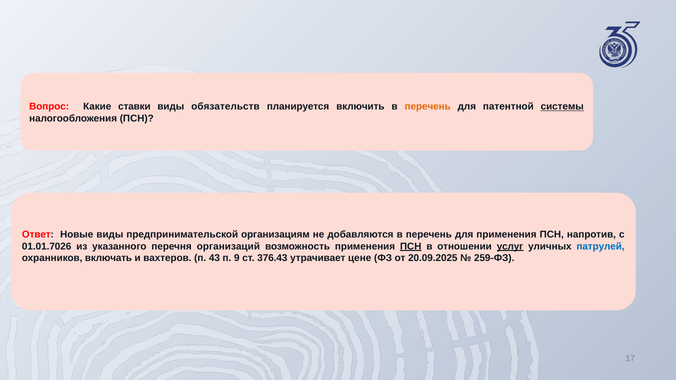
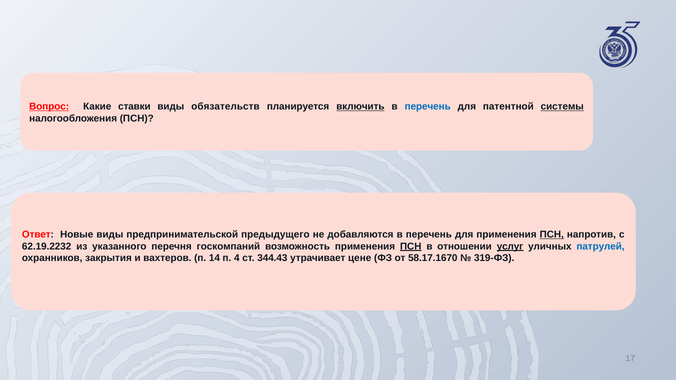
Вопрос underline: none -> present (49, 107)
включить underline: none -> present (360, 107)
перечень colour: orange -> blue (428, 107)
организациям: организациям -> предыдущего (275, 235)
ПСН underline: none -> present (552, 235)
01.01.7026: 01.01.7026 -> 62.19.2232 (47, 246)
организаций: организаций -> госкомпаний (228, 246)
включать: включать -> закрытия (108, 258)
43: 43 -> 14 (214, 258)
9: 9 -> 4 (237, 258)
376.43: 376.43 -> 344.43 (272, 258)
20.09.2025: 20.09.2025 -> 58.17.1670 (433, 258)
259-ФЗ: 259-ФЗ -> 319-ФЗ (494, 258)
